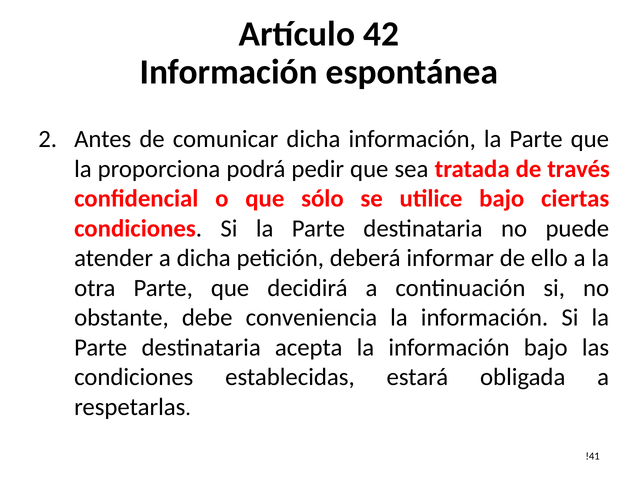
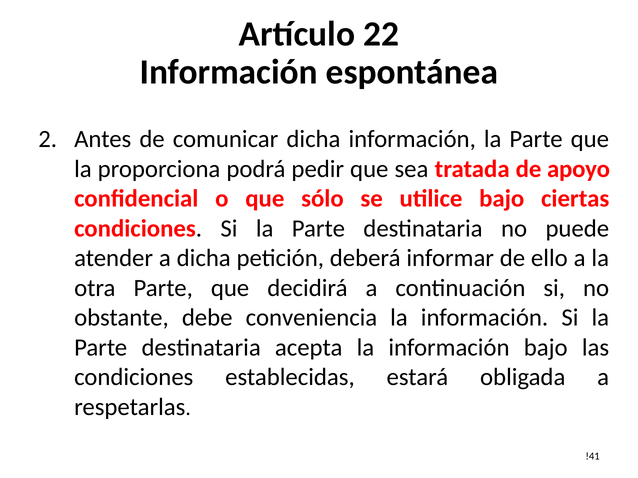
42: 42 -> 22 (381, 34)
través: través -> apoyo (579, 169)
